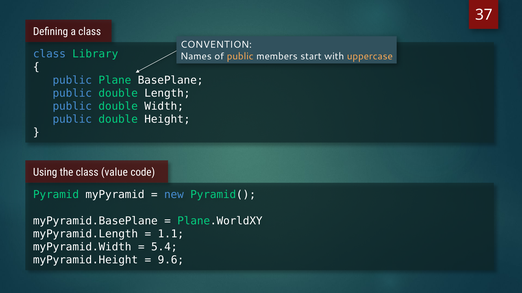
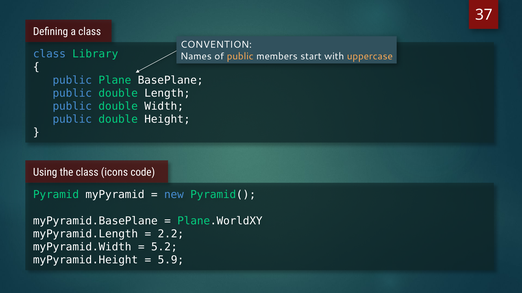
value: value -> icons (114, 173)
1.1: 1.1 -> 2.2 (171, 234)
5.4: 5.4 -> 5.2 (164, 247)
9.6: 9.6 -> 5.9 (171, 260)
